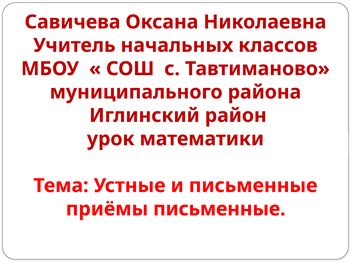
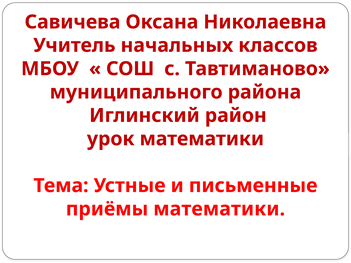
приёмы письменные: письменные -> математики (219, 209)
